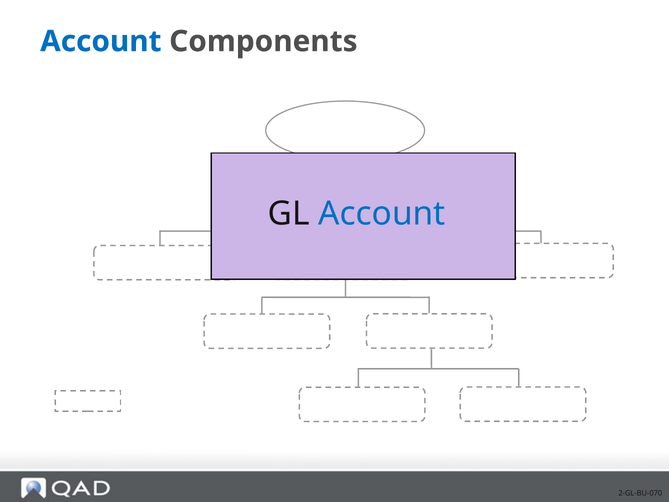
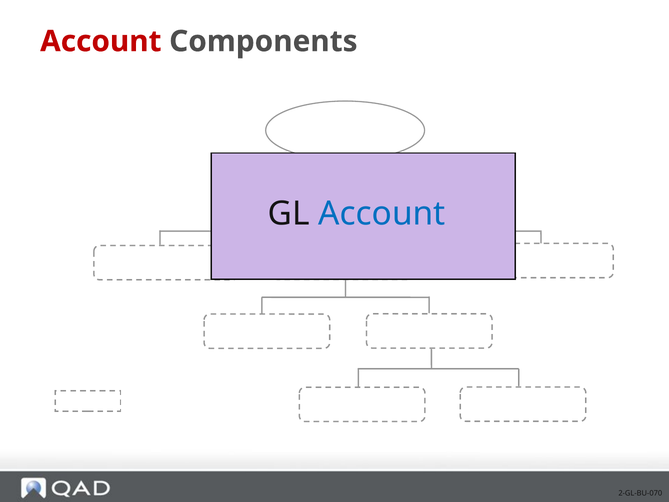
Account colour: blue -> red (101, 41)
